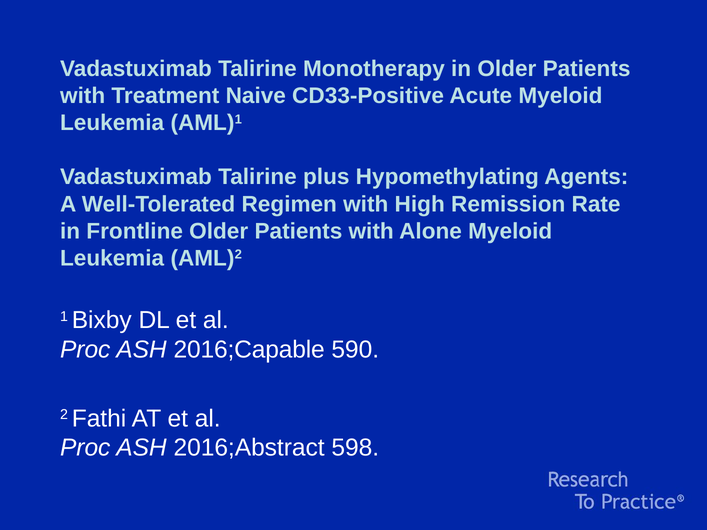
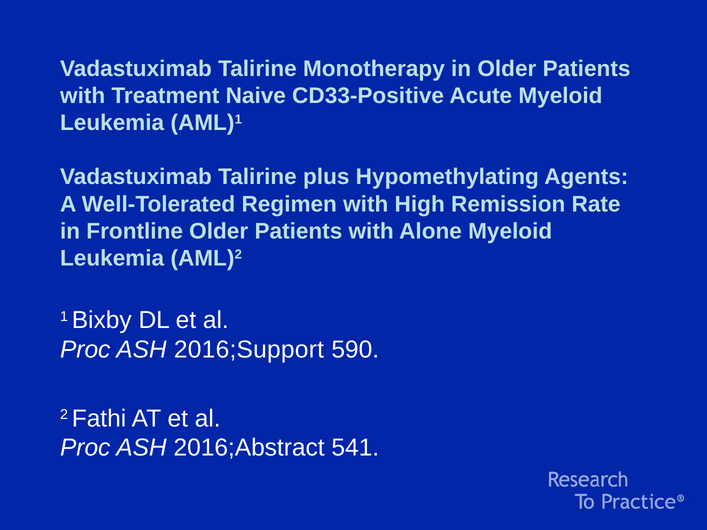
2016;Capable: 2016;Capable -> 2016;Support (249, 350)
598: 598 -> 541 (355, 448)
